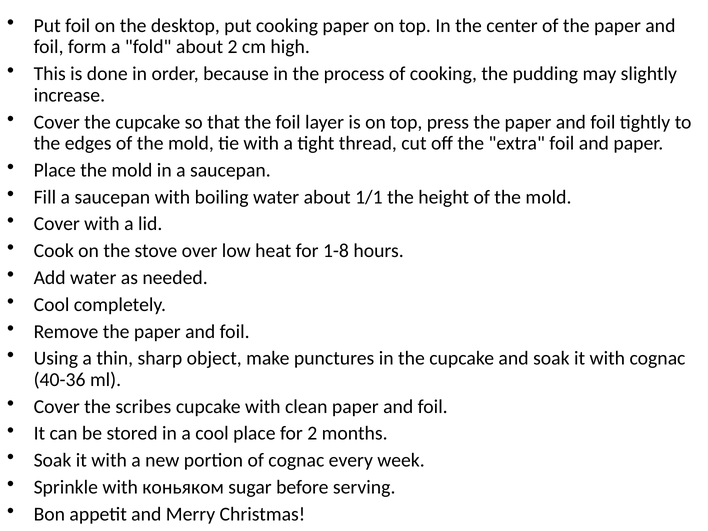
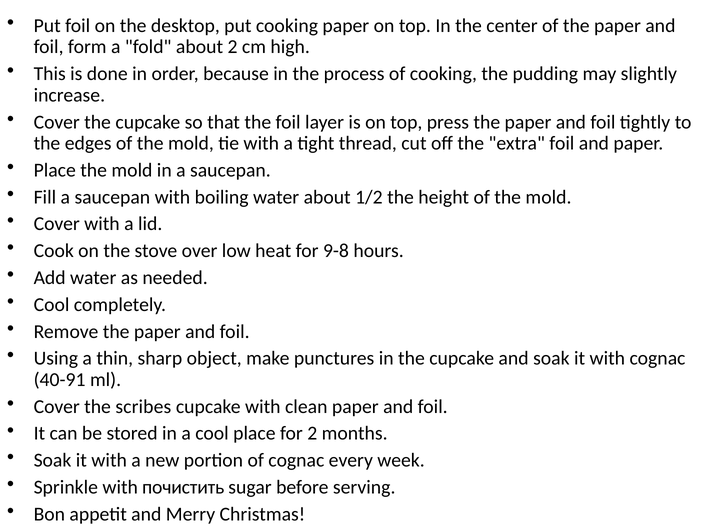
1/1: 1/1 -> 1/2 (369, 197)
1-8: 1-8 -> 9-8 (336, 251)
40-36: 40-36 -> 40-91 (60, 380)
коньяком: коньяком -> почистить (183, 487)
